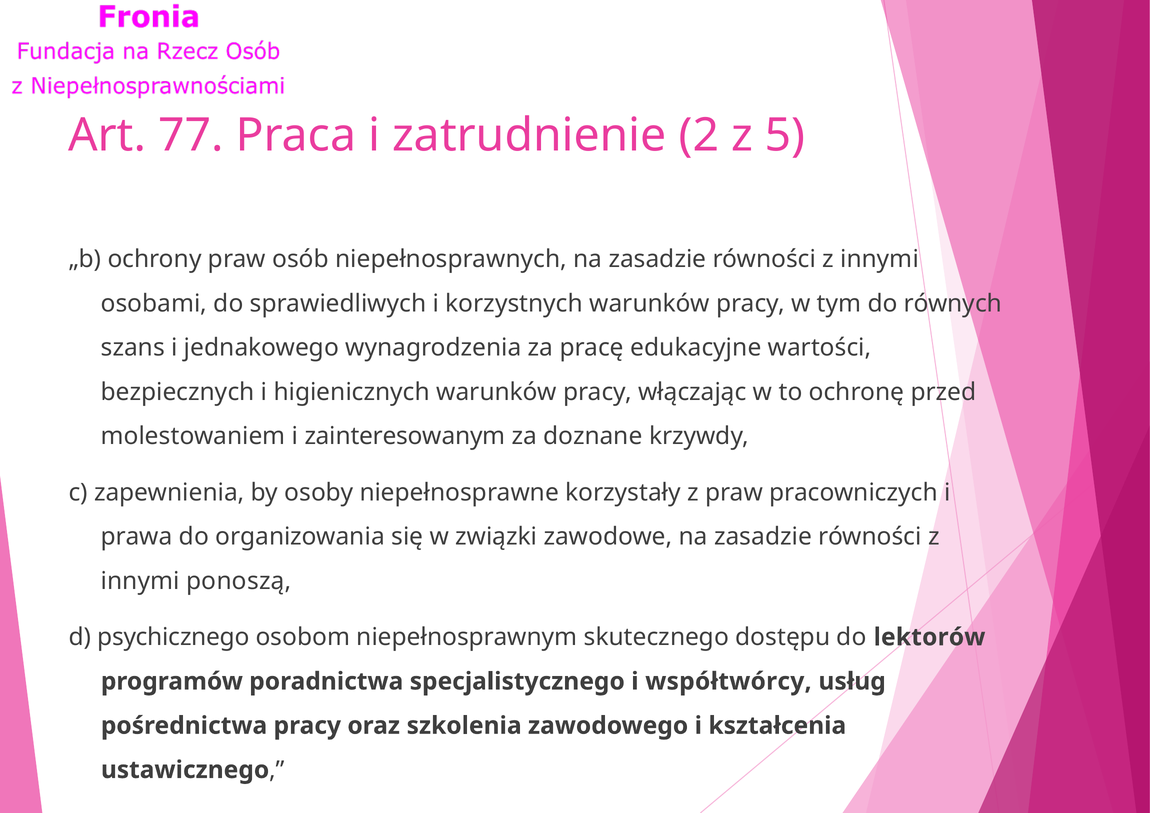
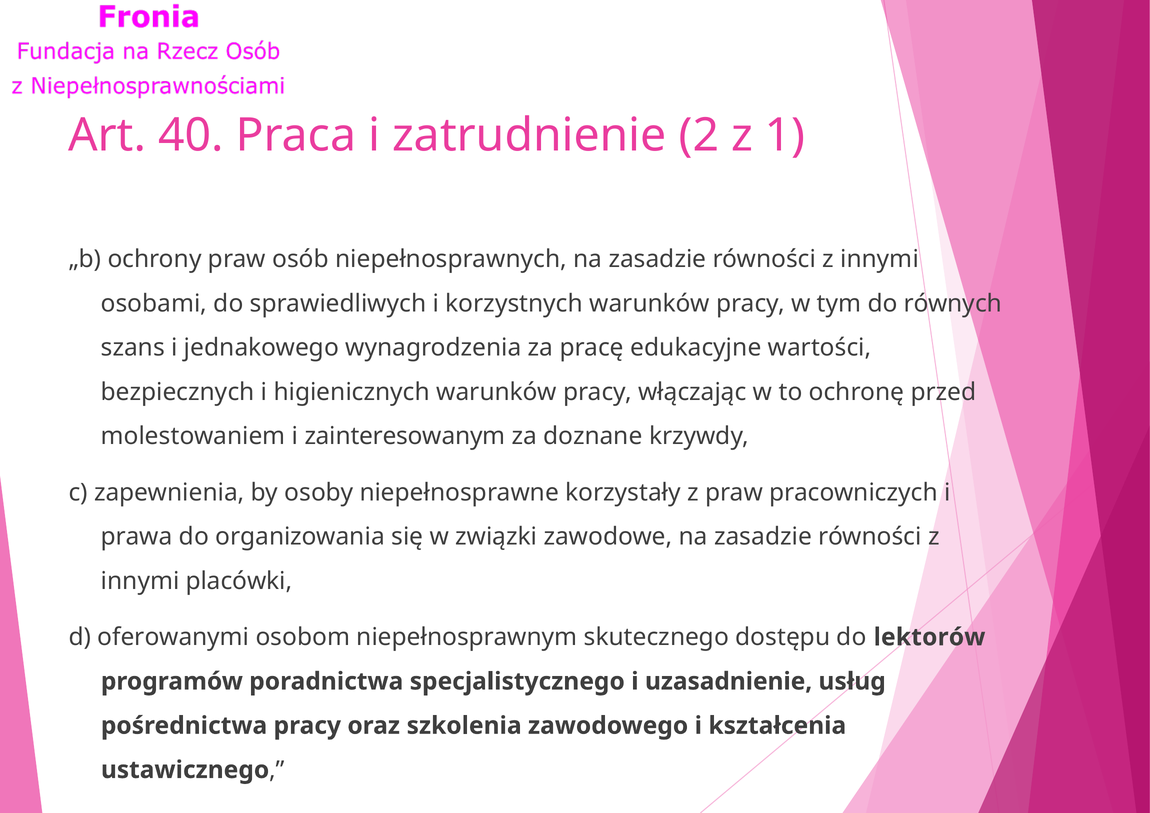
77: 77 -> 40 (191, 136)
5: 5 -> 1 (785, 136)
ponoszą: ponoszą -> placówki (239, 581)
psychicznego: psychicznego -> oferowanymi (173, 637)
współtwórcy: współtwórcy -> uzasadnienie (729, 682)
